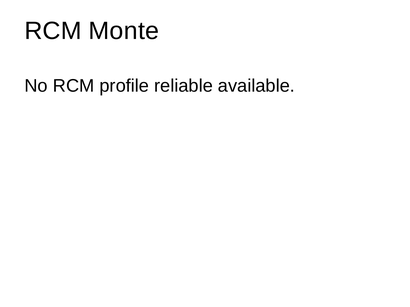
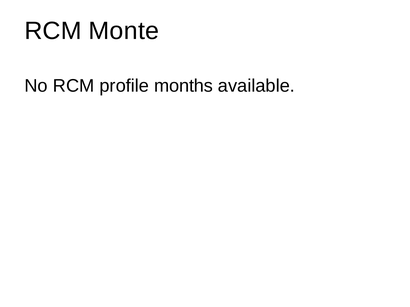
reliable: reliable -> months (184, 86)
